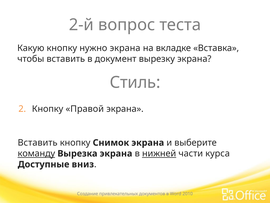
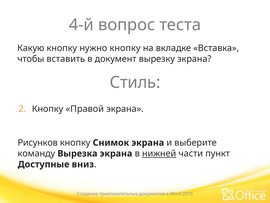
2-й: 2-й -> 4-й (81, 25)
нужно экрана: экрана -> кнопку (125, 48)
Вставить: Вставить -> Рисунков (38, 142)
команду underline: present -> none (36, 153)
курса: курса -> пункт (218, 153)
